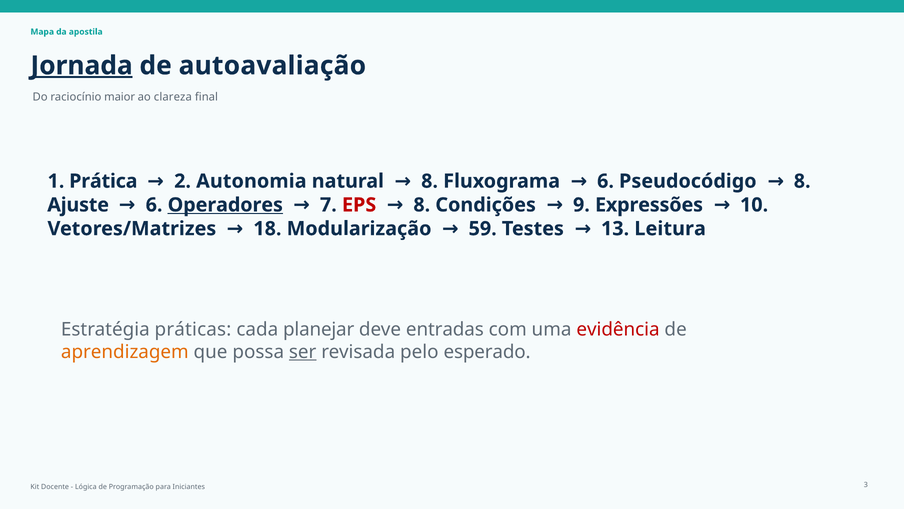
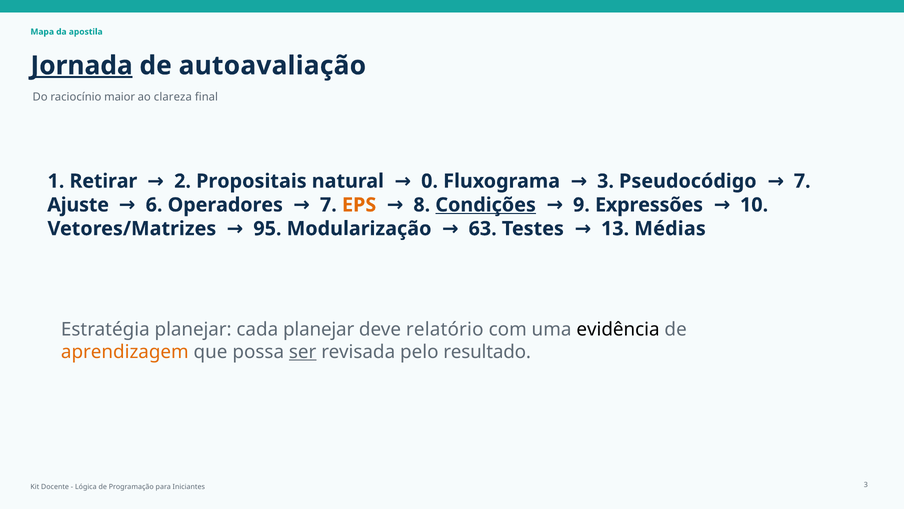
Prática: Prática -> Retirar (103, 181)
Autonomia: Autonomia -> Propositais (251, 181)
natural 8: 8 -> 0 (430, 181)
Fluxograma 6: 6 -> 3 (606, 181)
Pseudocódigo 8: 8 -> 7 (802, 181)
Operadores underline: present -> none (225, 205)
EPS colour: red -> orange (359, 205)
Condições underline: none -> present (486, 205)
18: 18 -> 95 (267, 228)
59: 59 -> 63 (483, 228)
Leitura: Leitura -> Médias (670, 228)
Estratégia práticas: práticas -> planejar (193, 329)
entradas: entradas -> relatório (445, 329)
evidência colour: red -> black (618, 329)
esperado: esperado -> resultado (487, 352)
